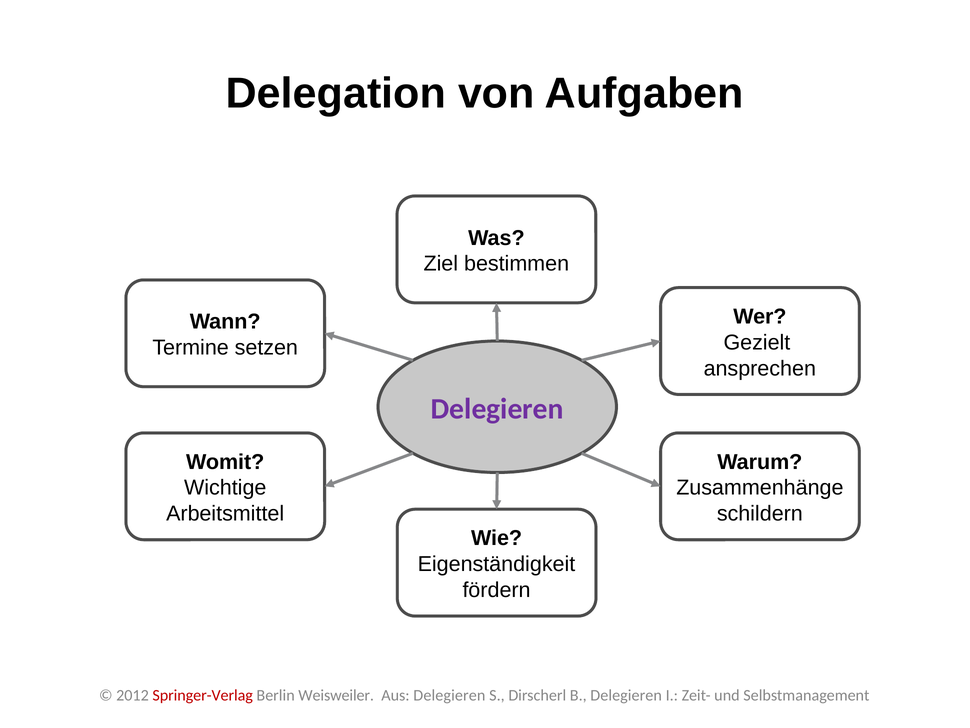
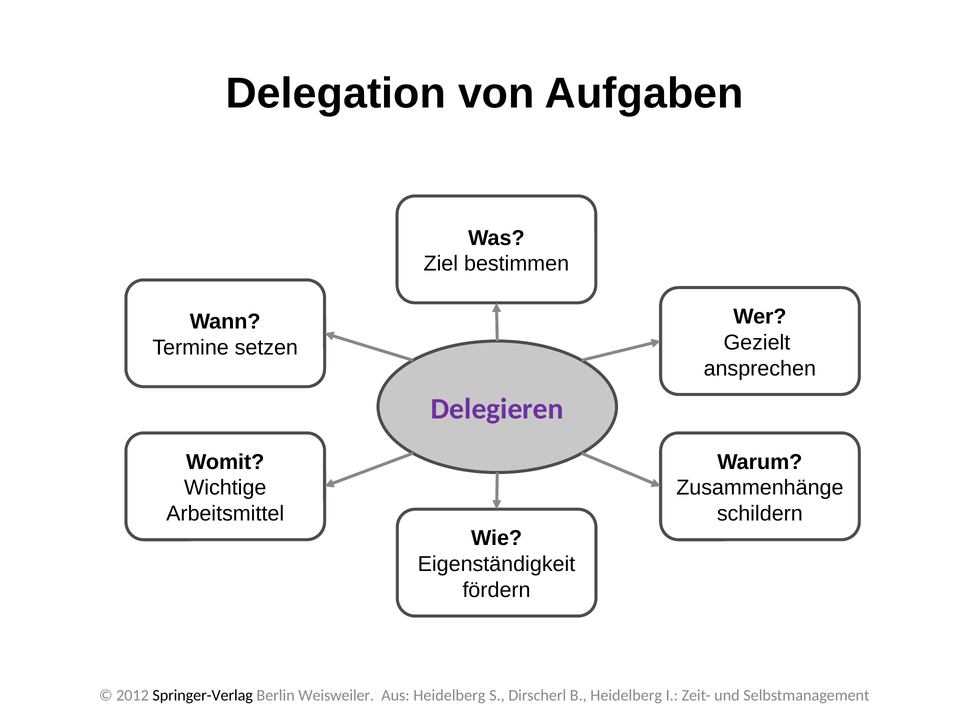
Springer-Verlag colour: red -> black (203, 695)
Aus Delegieren: Delegieren -> Heidelberg (449, 695)
B Delegieren: Delegieren -> Heidelberg (626, 695)
